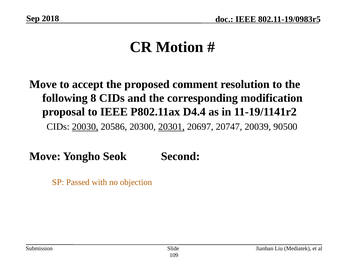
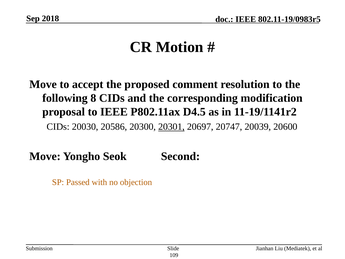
D4.4: D4.4 -> D4.5 (194, 112)
20030 underline: present -> none (85, 127)
90500: 90500 -> 20600 (285, 127)
